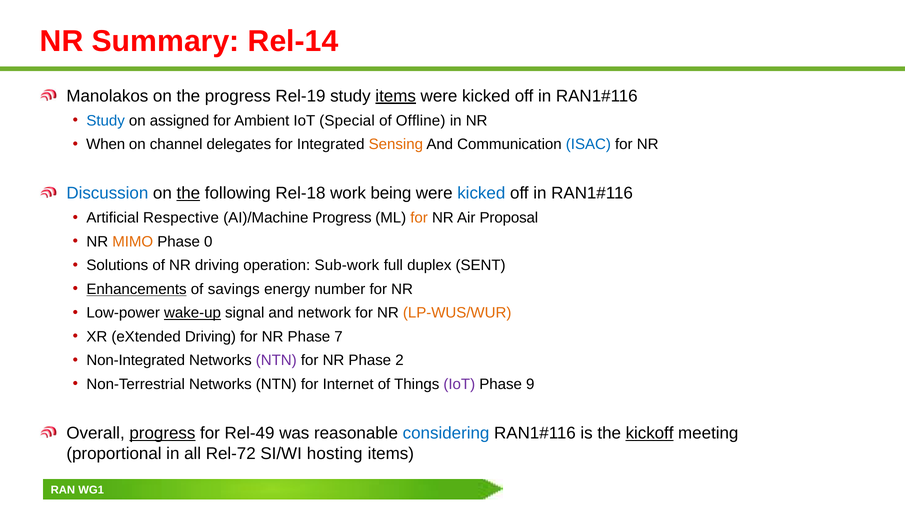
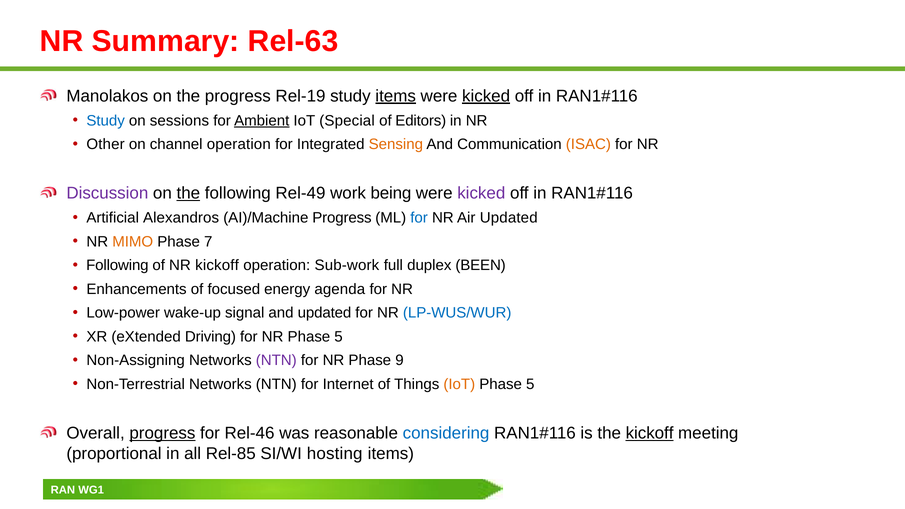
Rel-14: Rel-14 -> Rel-63 (293, 41)
kicked underline: none -> present (486, 96)
assigned: assigned -> sessions (179, 121)
Ambient underline: none -> present (262, 121)
Offline: Offline -> Editors (421, 121)
When: When -> Other (106, 144)
channel delegates: delegates -> operation (239, 144)
ISAC colour: blue -> orange (588, 144)
Discussion colour: blue -> purple (107, 193)
Rel-18: Rel-18 -> Rel-49 (300, 193)
kicked colour: blue -> purple (481, 193)
Respective: Respective -> Alexandros (181, 218)
for colour: orange -> blue (419, 218)
Air Proposal: Proposal -> Updated (509, 218)
0: 0 -> 7 (208, 242)
Solutions: Solutions -> Following (117, 266)
NR driving: driving -> kickoff (217, 266)
SENT: SENT -> BEEN (481, 266)
Enhancements underline: present -> none (137, 289)
savings: savings -> focused (234, 289)
number: number -> agenda (340, 289)
wake-up underline: present -> none (192, 313)
and network: network -> updated (325, 313)
LP-WUS/WUR colour: orange -> blue (457, 313)
NR Phase 7: 7 -> 5 (339, 337)
Non-Integrated: Non-Integrated -> Non-Assigning (136, 361)
2: 2 -> 9 (399, 361)
IoT colour: purple -> orange (459, 384)
9: 9 -> 5 (530, 384)
Rel-49: Rel-49 -> Rel-46 (250, 433)
Rel-72: Rel-72 -> Rel-85 (231, 453)
